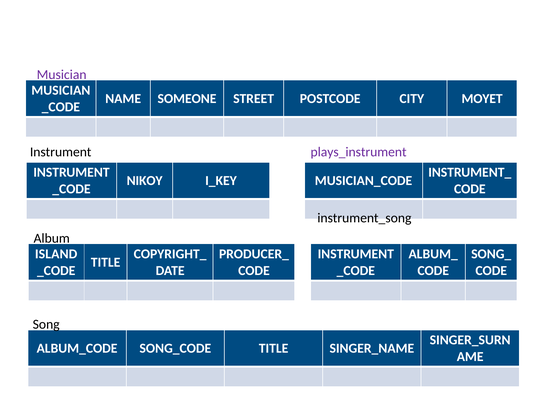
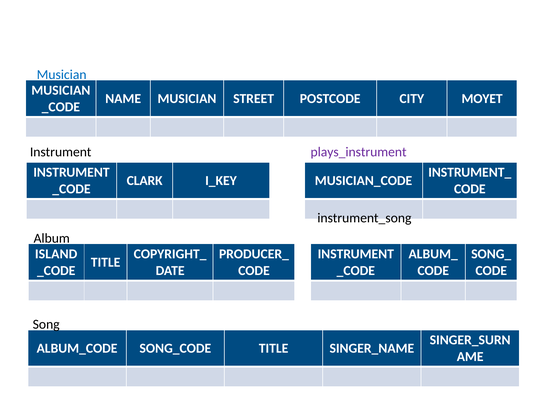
Musician colour: purple -> blue (62, 75)
NAME SOMEONE: SOMEONE -> MUSICIAN (187, 99)
NIKOY: NIKOY -> CLARK (145, 181)
